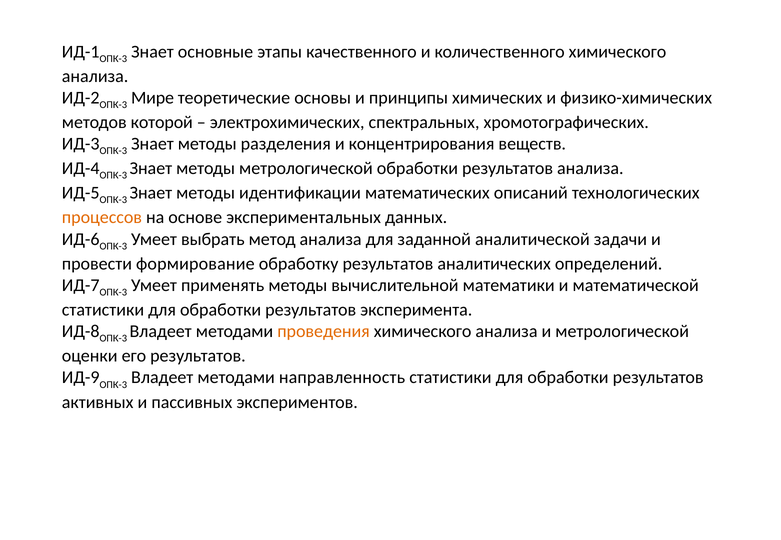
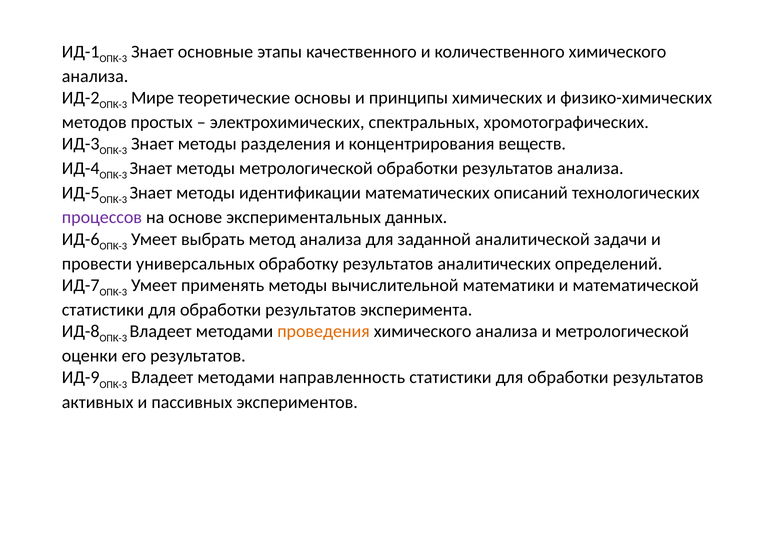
которой: которой -> простых (162, 122)
процессов colour: orange -> purple (102, 218)
формирование: формирование -> универсальных (195, 264)
